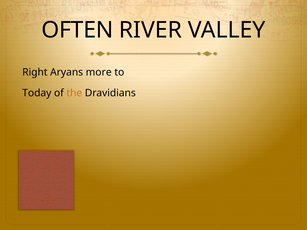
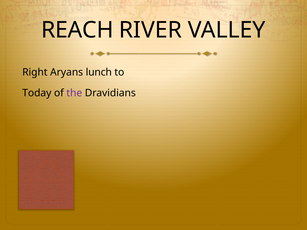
OFTEN: OFTEN -> REACH (77, 30)
more: more -> lunch (99, 72)
the colour: orange -> purple (74, 93)
